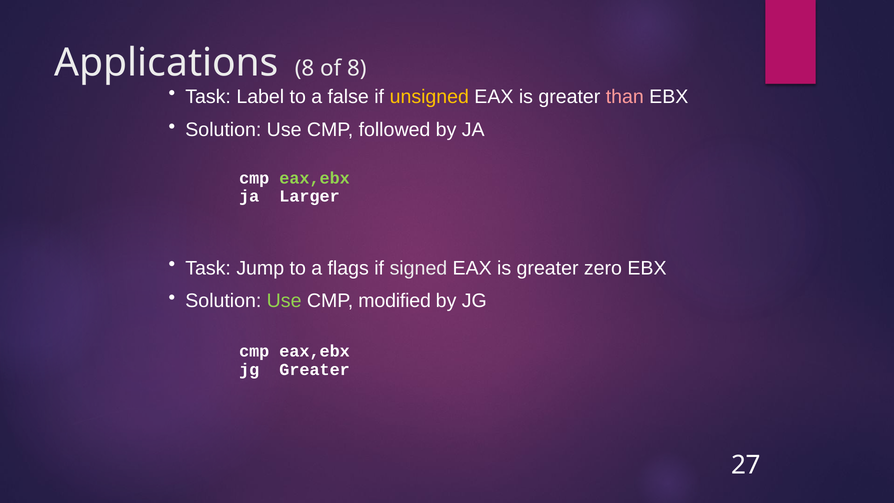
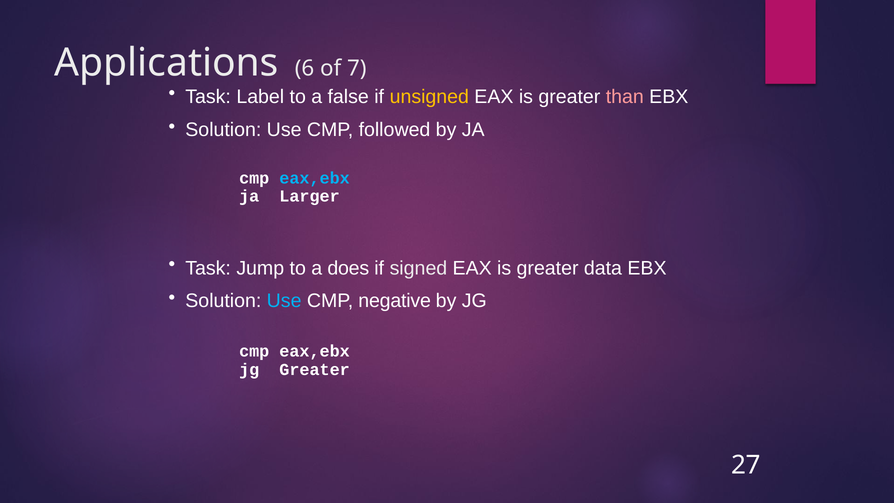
Applications 8: 8 -> 6 (305, 68)
of 8: 8 -> 7 (357, 68)
eax,ebx colour: light green -> light blue (315, 178)
flags: flags -> does (348, 268)
zero: zero -> data (603, 268)
Use colour: light green -> light blue (284, 301)
modified: modified -> negative (395, 301)
